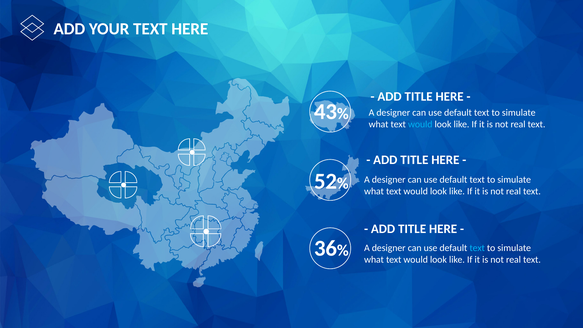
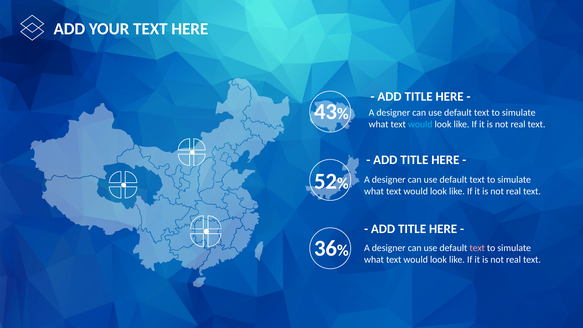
text colour: light blue -> pink (477, 248)
